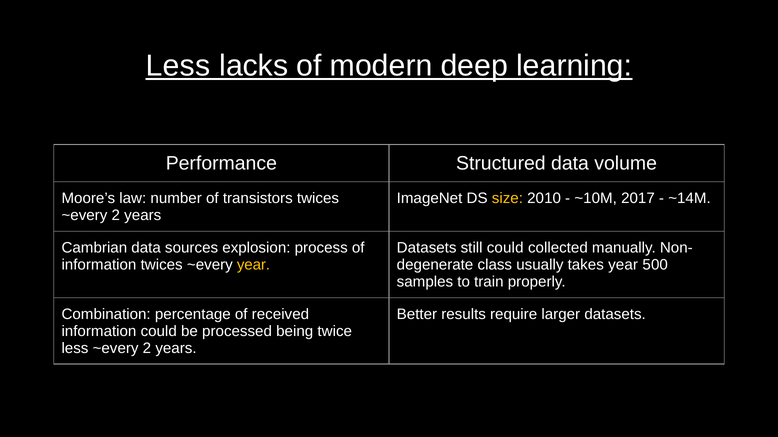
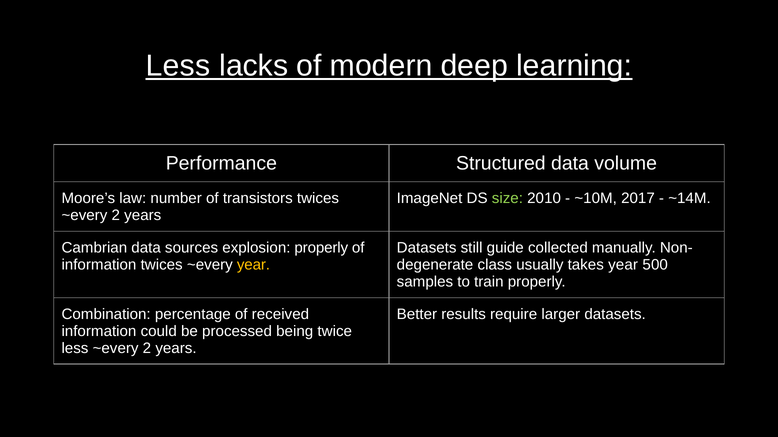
size colour: yellow -> light green (507, 199)
explosion process: process -> properly (321, 248)
still could: could -> guide (505, 248)
